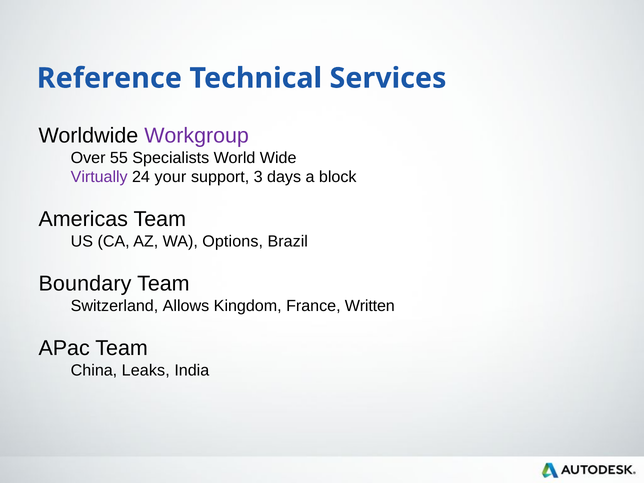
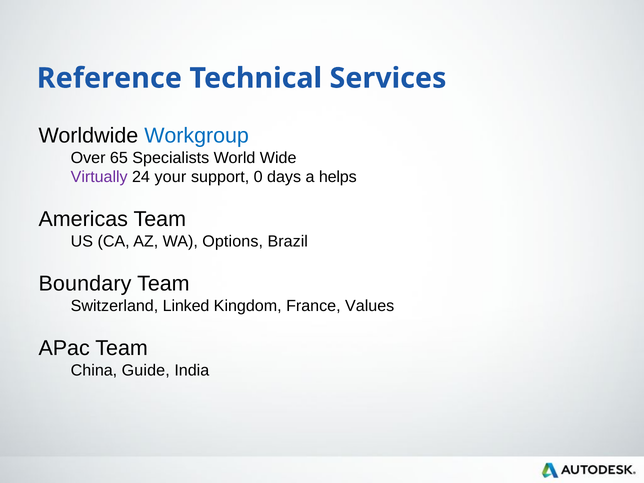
Workgroup colour: purple -> blue (197, 136)
55: 55 -> 65 (119, 158)
3: 3 -> 0 (258, 177)
block: block -> helps (338, 177)
Allows: Allows -> Linked (186, 306)
Written: Written -> Values (370, 306)
Leaks: Leaks -> Guide (146, 370)
